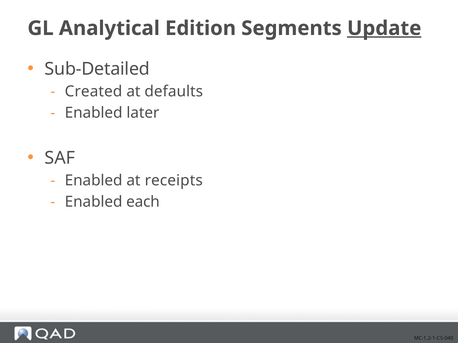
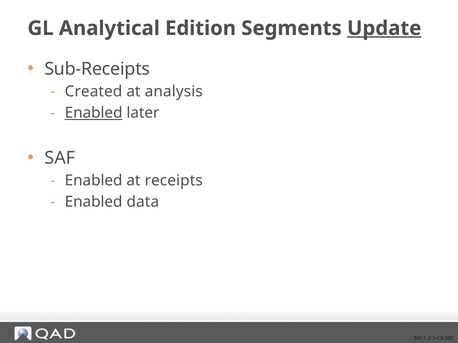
Sub-Detailed: Sub-Detailed -> Sub-Receipts (97, 69)
defaults: defaults -> analysis (174, 92)
Enabled underline: none -> present (94, 113)
each: each -> data (143, 202)
